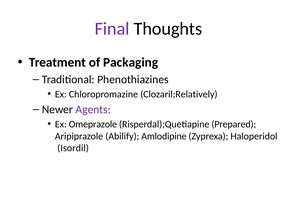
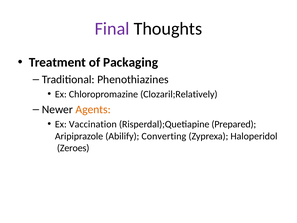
Agents colour: purple -> orange (93, 109)
Omeprazole: Omeprazole -> Vaccination (93, 124)
Amlodipine: Amlodipine -> Converting (164, 136)
Isordil: Isordil -> Zeroes (73, 148)
